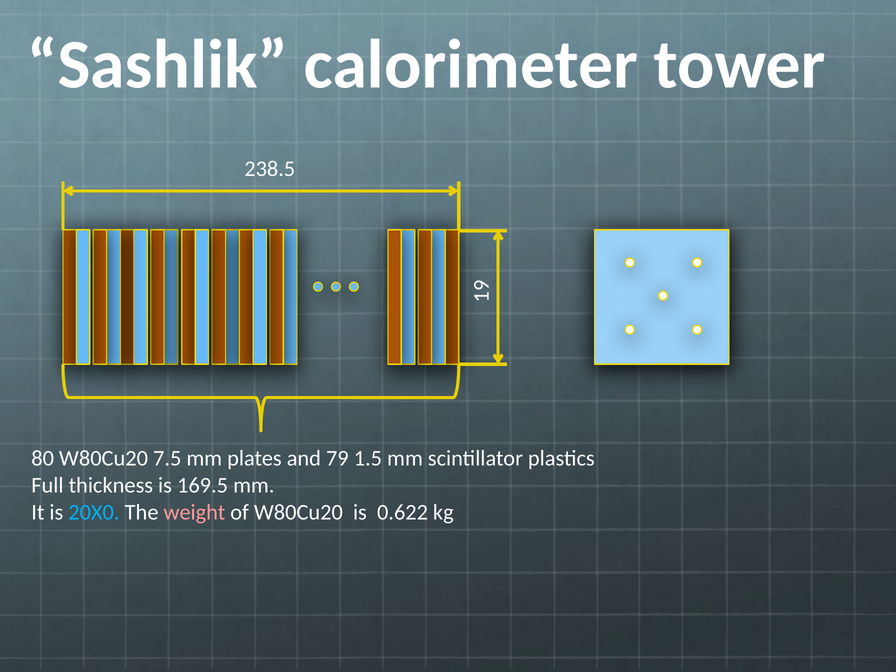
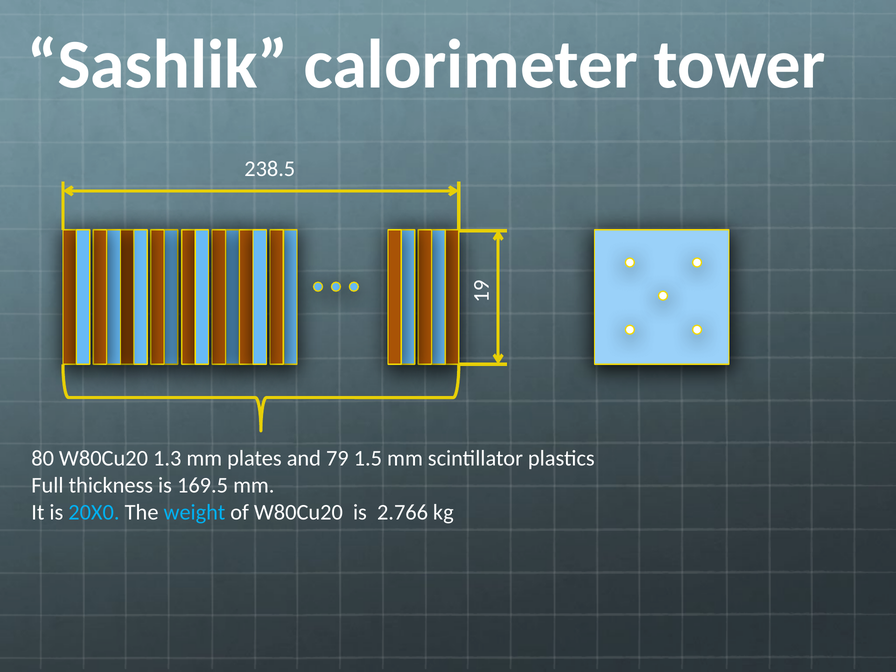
7.5: 7.5 -> 1.3 (167, 459)
weight colour: pink -> light blue (194, 512)
0.622: 0.622 -> 2.766 (403, 512)
